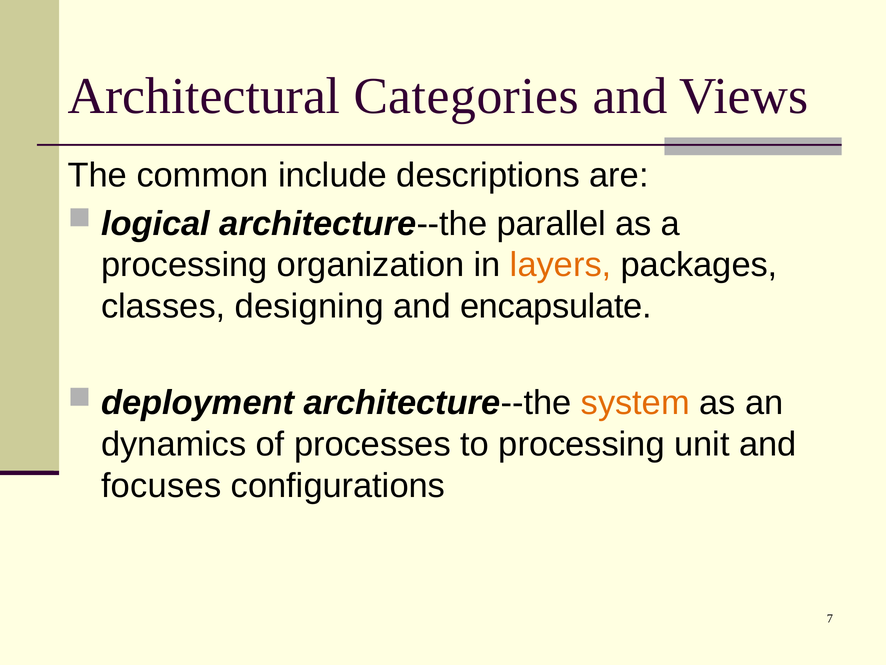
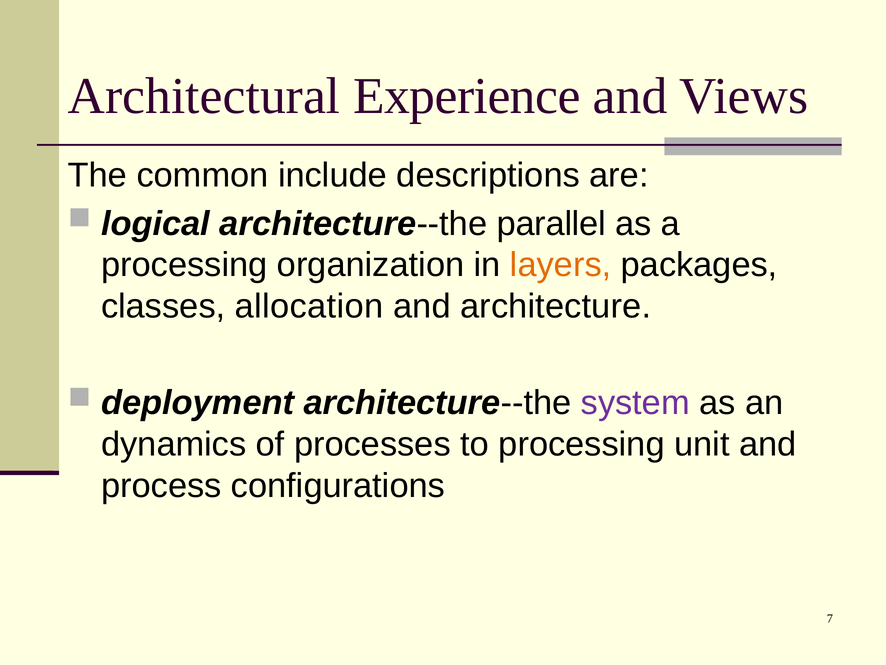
Categories: Categories -> Experience (467, 96)
designing: designing -> allocation (309, 306)
encapsulate: encapsulate -> architecture (556, 306)
system colour: orange -> purple (635, 403)
focuses: focuses -> process (161, 485)
